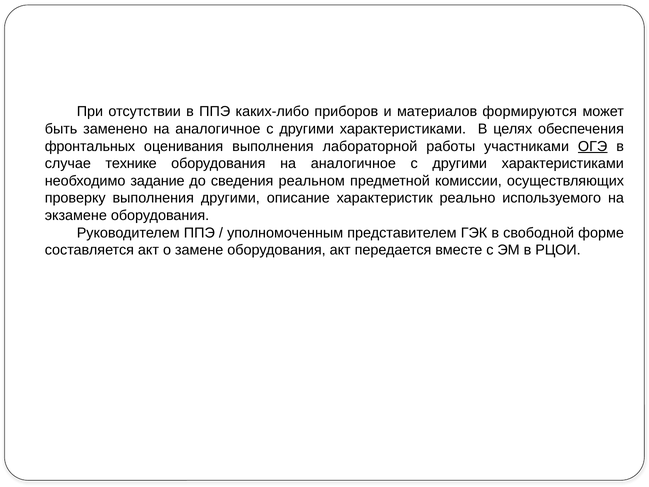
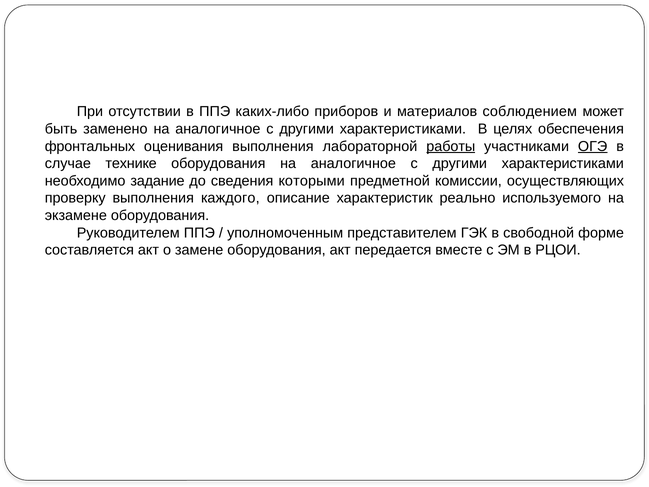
формируются: формируются -> соблюдением (530, 112)
работы underline: none -> present (451, 146)
реальном: реальном -> которыми (312, 181)
выполнения другими: другими -> каждого (230, 198)
